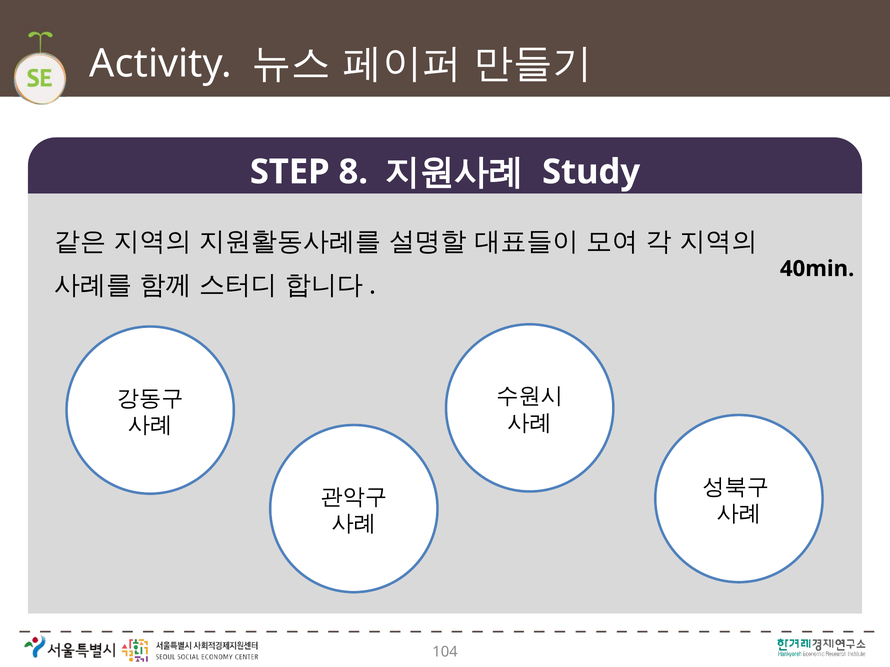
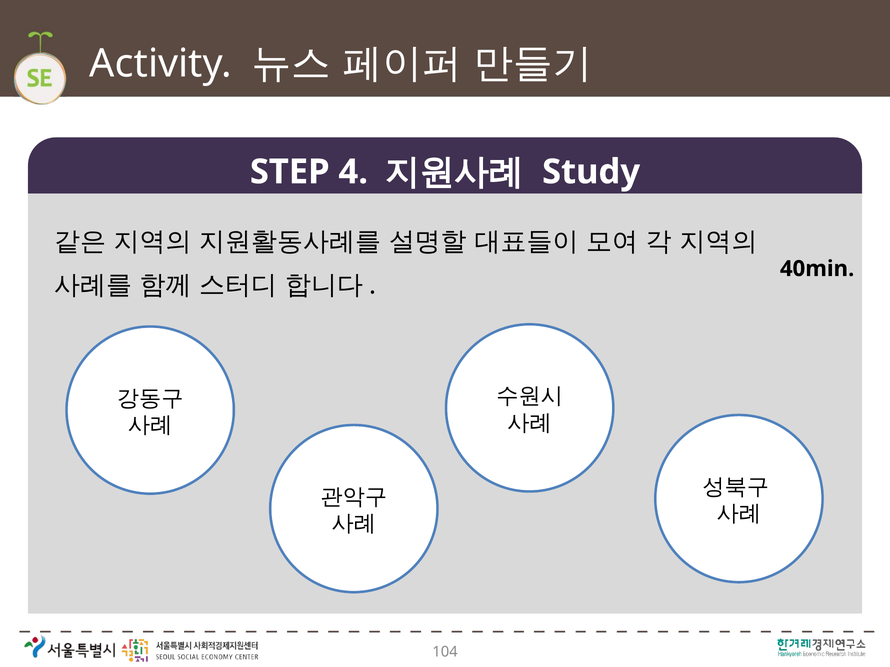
8: 8 -> 4 (353, 172)
